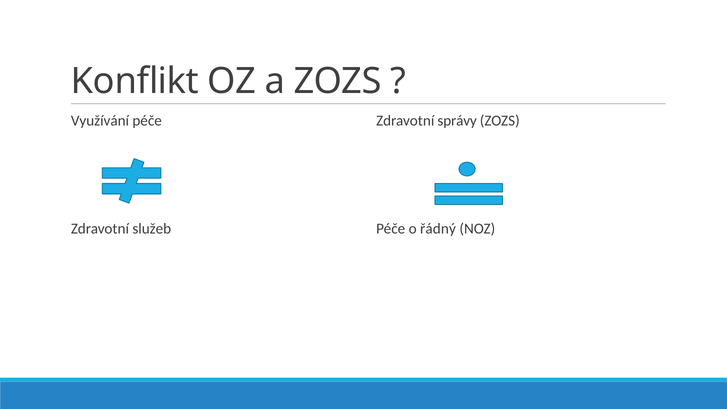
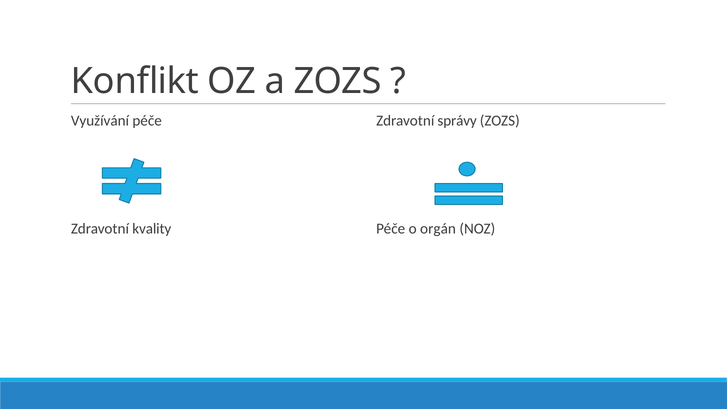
služeb: služeb -> kvality (152, 229)
řádný: řádný -> orgán (438, 229)
